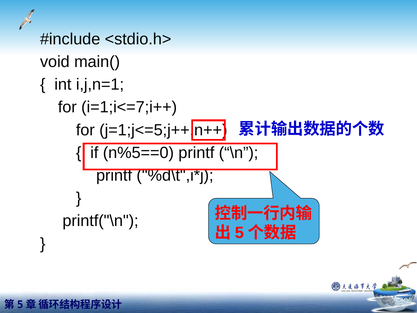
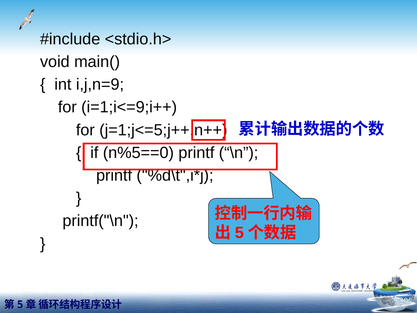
i,j,n=1: i,j,n=1 -> i,j,n=9 (100, 84)
i=1;i<=7;i++: i=1;i<=7;i++ -> i=1;i<=9;i++ (129, 107)
